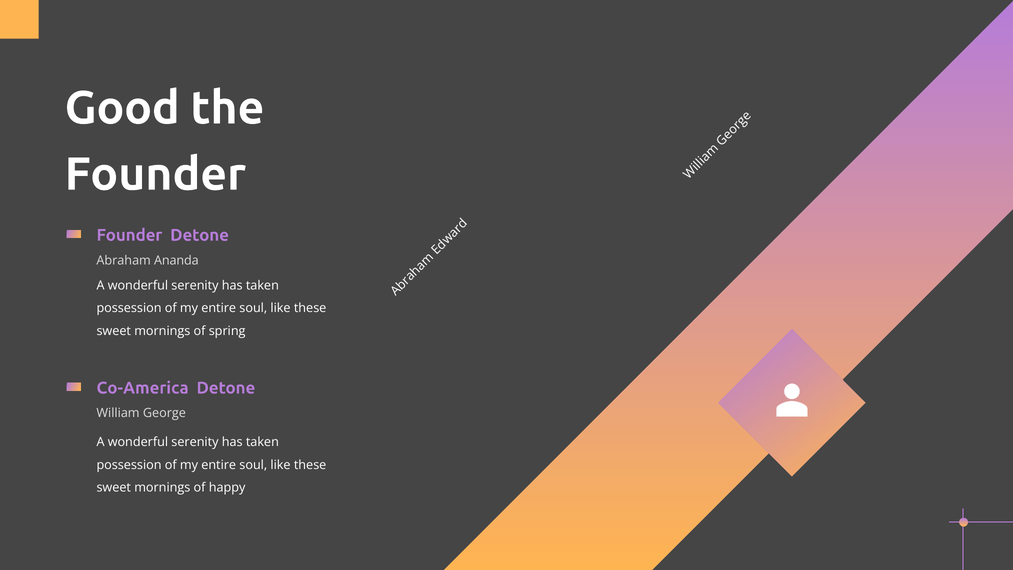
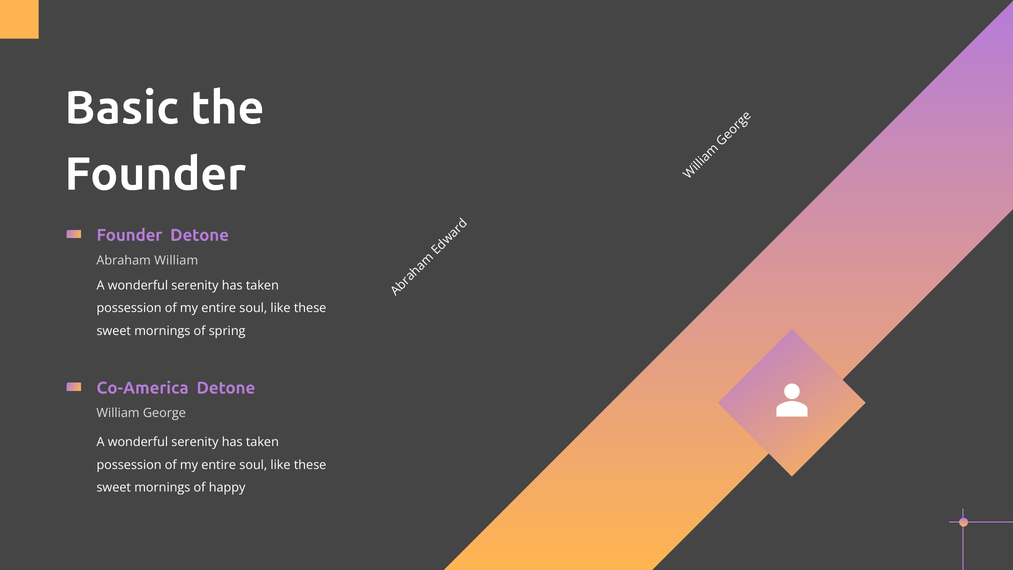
Good: Good -> Basic (122, 108)
Abraham Ananda: Ananda -> William (176, 260)
